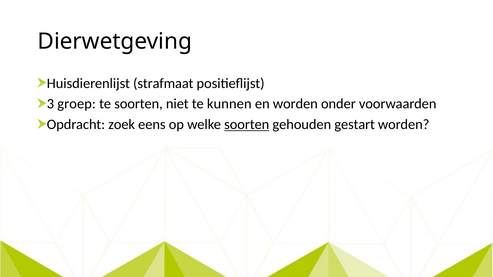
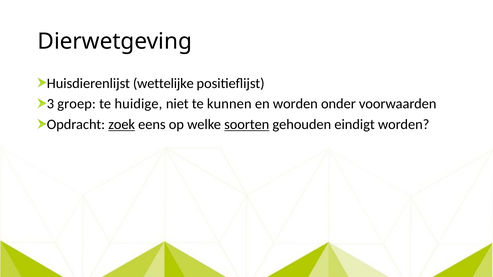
strafmaat: strafmaat -> wettelijke (163, 83)
te soorten: soorten -> huidige (138, 104)
zoek underline: none -> present (122, 125)
gestart: gestart -> eindigt (355, 125)
